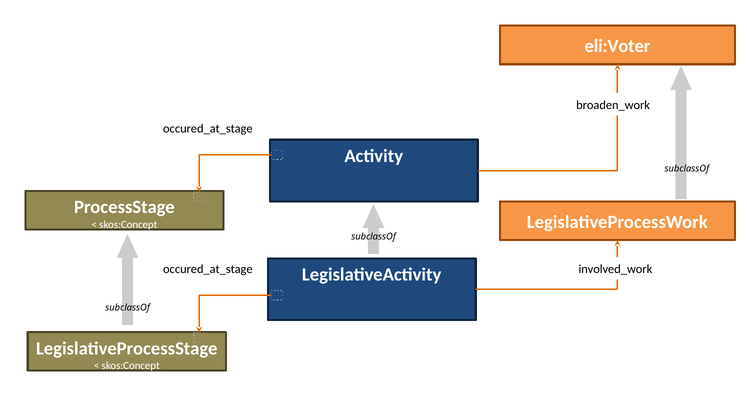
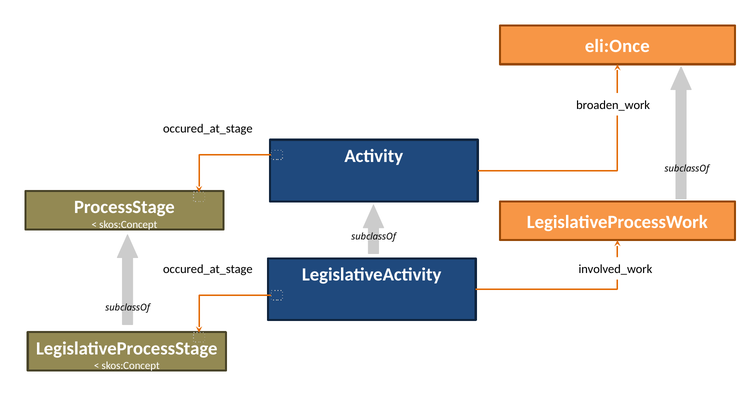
eli:Voter: eli:Voter -> eli:Once (617, 46)
